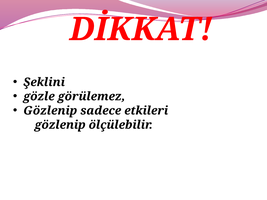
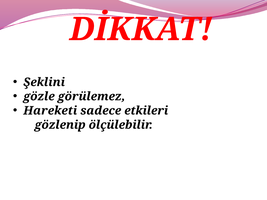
Gözlenip: Gözlenip -> Hareketi (50, 111)
